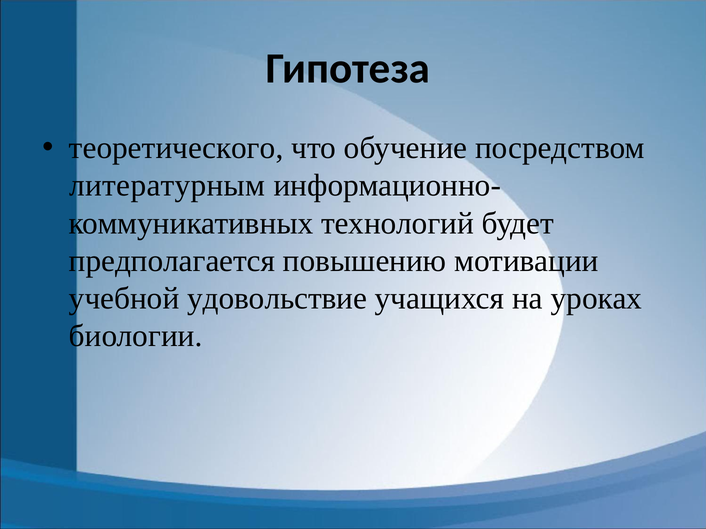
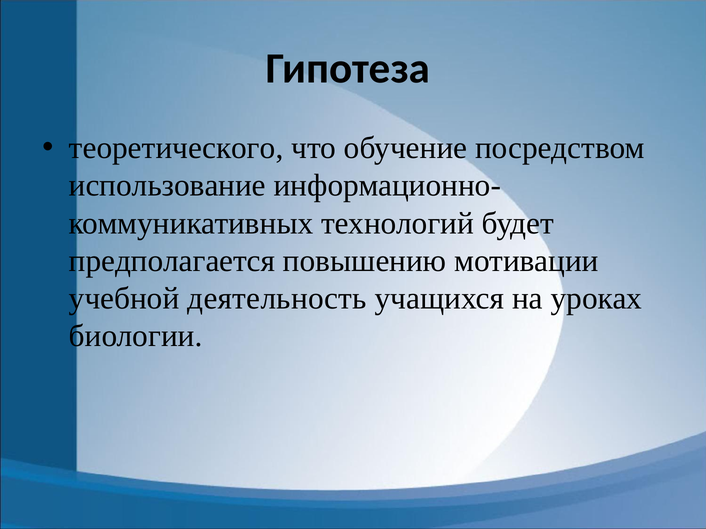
литературным: литературным -> использование (167, 186)
удовольствие: удовольствие -> деятельность (277, 299)
